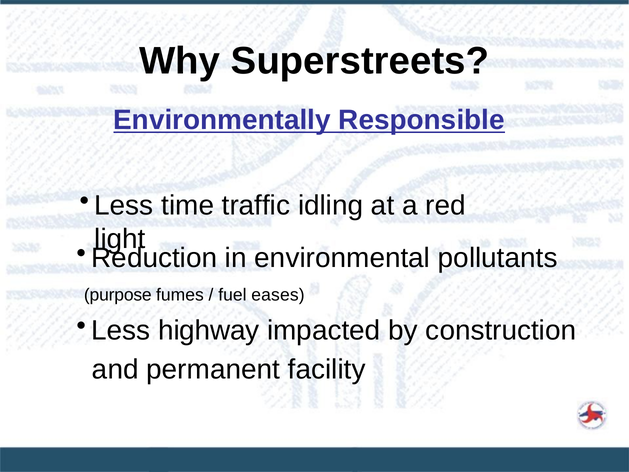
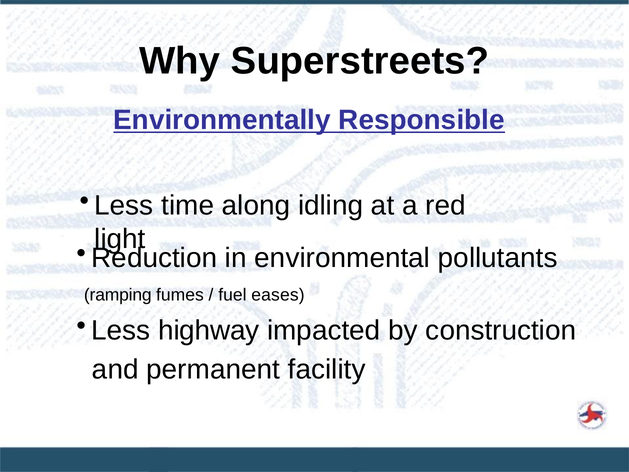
traffic: traffic -> along (256, 205)
purpose: purpose -> ramping (118, 295)
